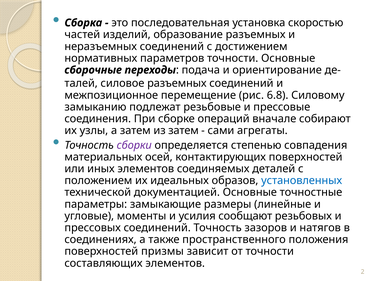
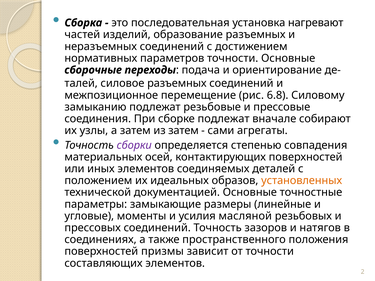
скоростью: скоростью -> нагревают (316, 23)
сборке операций: операций -> подлежат (224, 119)
установленных colour: blue -> orange (302, 181)
сообщают: сообщают -> масляной (245, 216)
